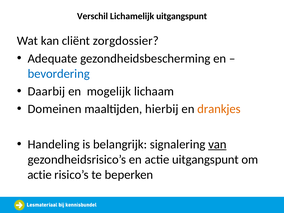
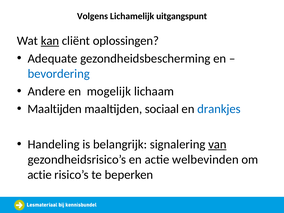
Verschil: Verschil -> Volgens (92, 16)
kan underline: none -> present (50, 41)
zorgdossier: zorgdossier -> oplossingen (126, 41)
Daarbij: Daarbij -> Andere (46, 91)
Domeinen: Domeinen -> Maaltijden (55, 109)
hierbij: hierbij -> sociaal (162, 109)
drankjes colour: orange -> blue (219, 109)
actie uitgangspunt: uitgangspunt -> welbevinden (205, 160)
